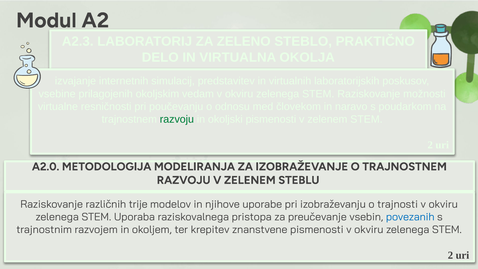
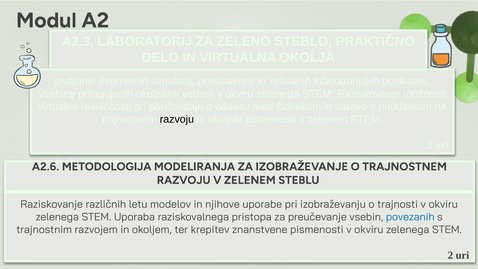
razvoju colour: green -> black (177, 119)
A2.0: A2.0 -> A2.6 (46, 167)
trije: trije -> letu (138, 204)
